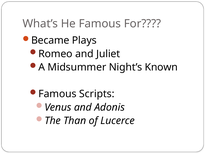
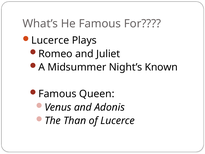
Became: Became -> Lucerce (50, 40)
Scripts: Scripts -> Queen (97, 94)
